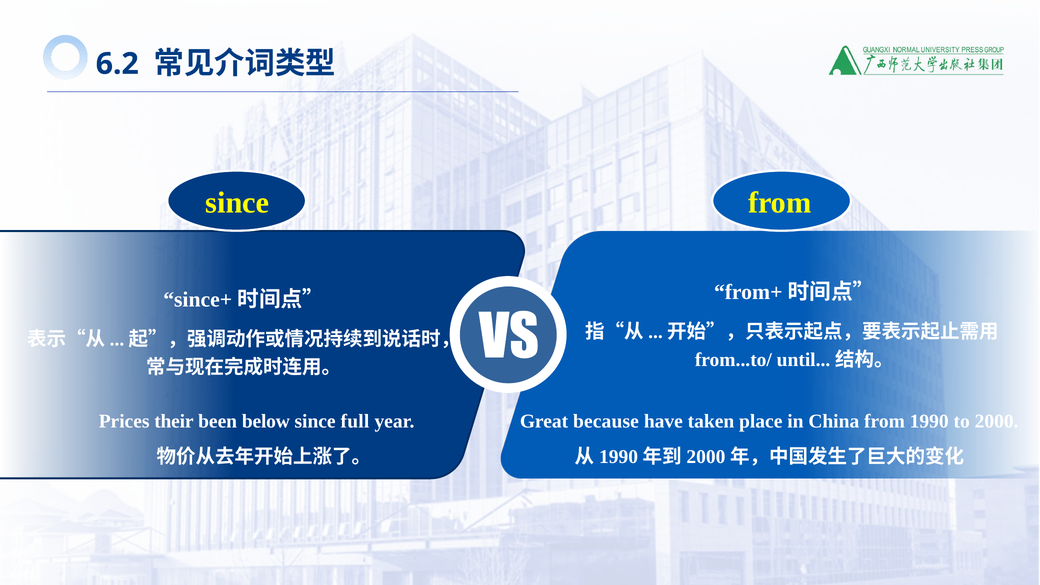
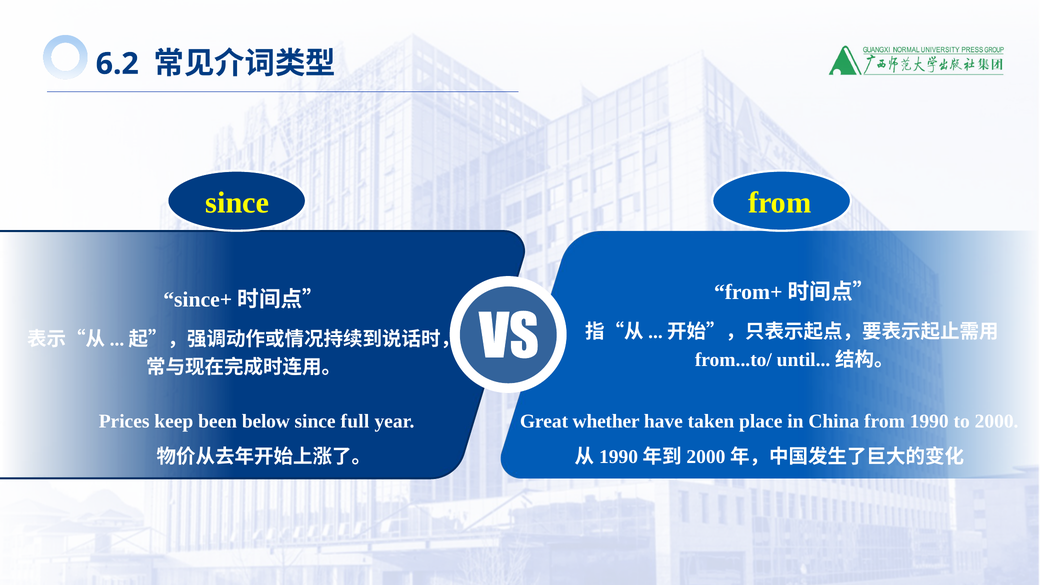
their: their -> keep (174, 422)
because: because -> whether (606, 422)
